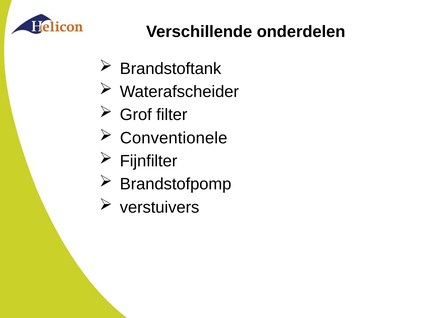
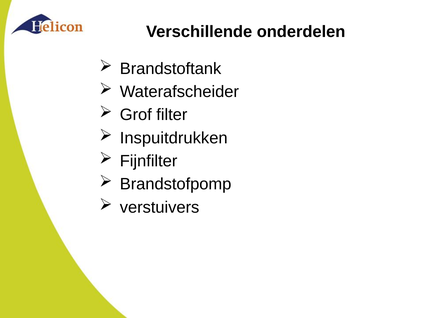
Conventionele: Conventionele -> Inspuitdrukken (174, 138)
